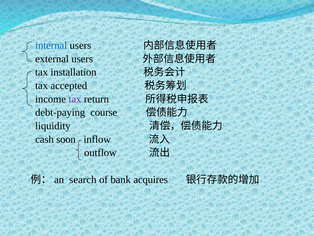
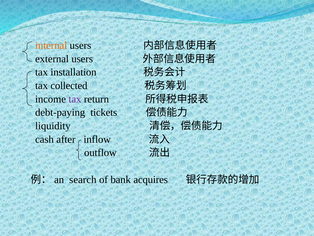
internal colour: blue -> orange (51, 45)
accepted: accepted -> collected (69, 85)
course: course -> tickets (104, 112)
soon: soon -> after (66, 139)
